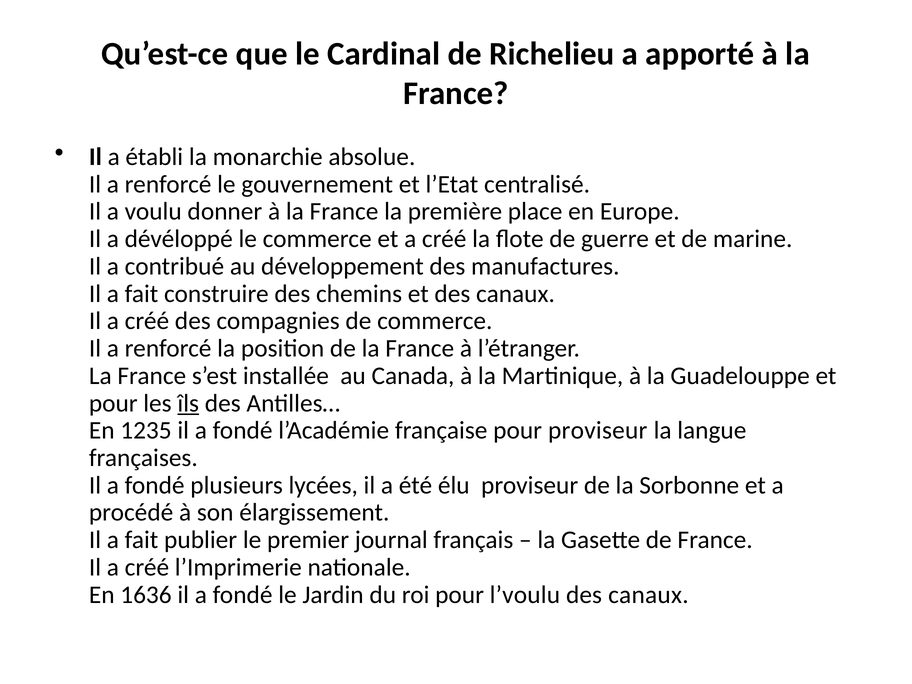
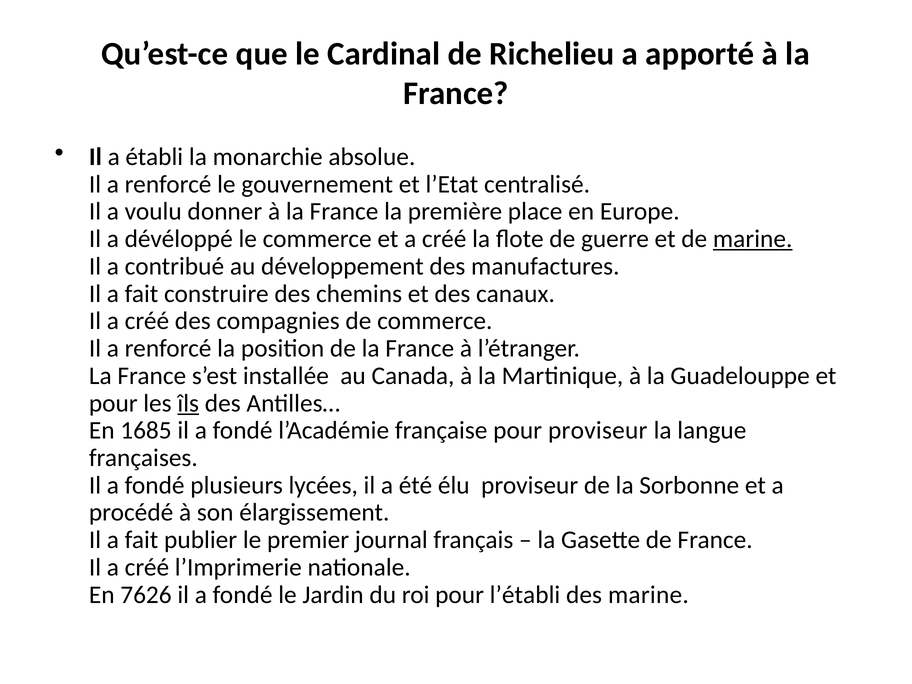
marine underline: none -> present (753, 239)
1235: 1235 -> 1685 (146, 431)
1636: 1636 -> 7626 (146, 595)
l’voulu: l’voulu -> l’établi (525, 595)
canaux: canaux -> marine (648, 595)
